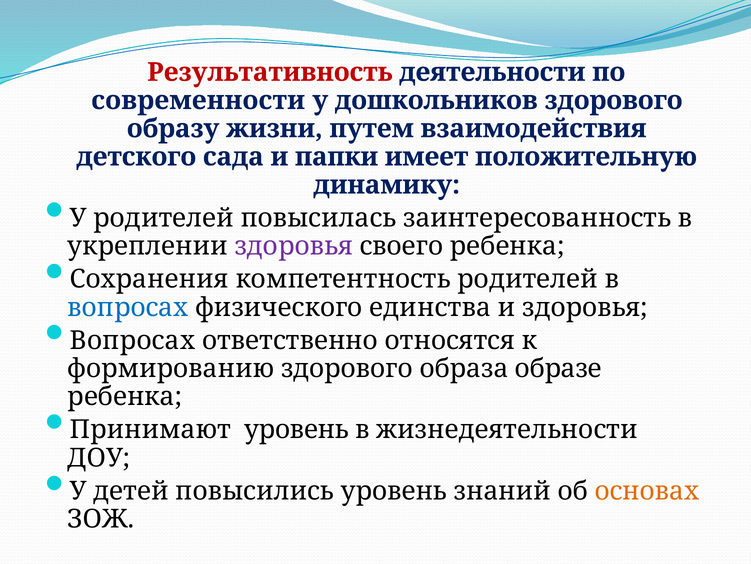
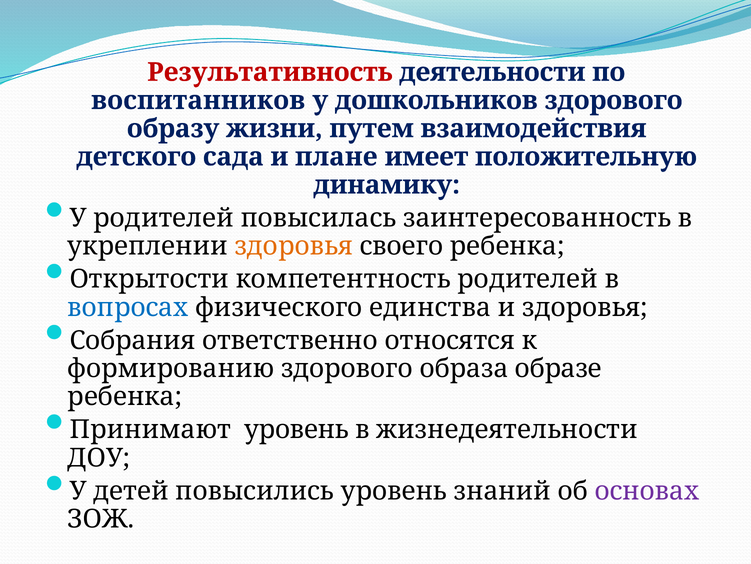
современности: современности -> воспитанников (198, 100)
папки: папки -> плане (336, 157)
здоровья colour: purple -> orange (294, 246)
Сохранения: Сохранения -> Открытости (149, 279)
Вопросах: Вопросах -> Собрания (133, 340)
основах colour: orange -> purple (647, 490)
